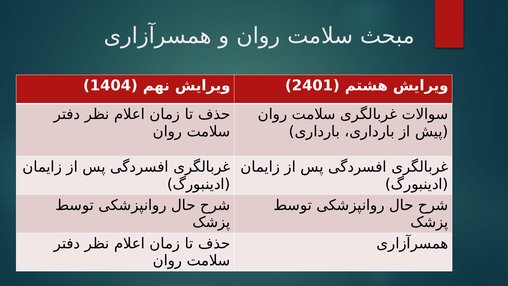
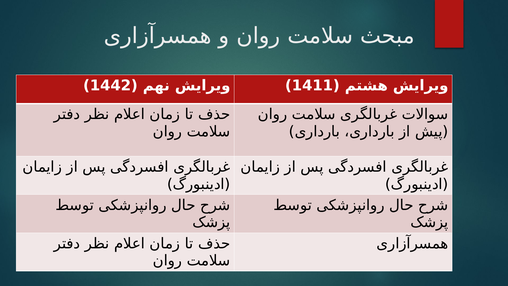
1404: 1404 -> 1442 (110, 86)
2401: 2401 -> 1411 (312, 86)
